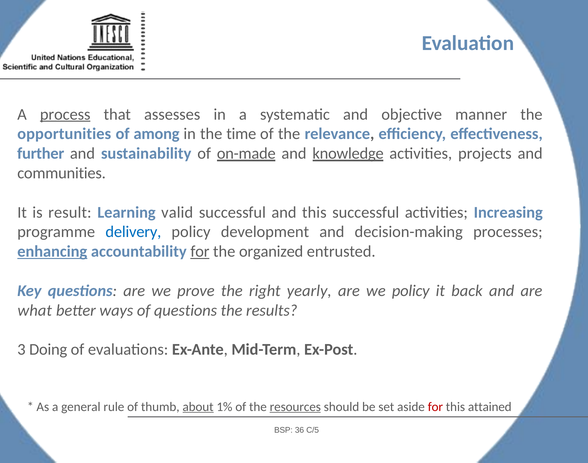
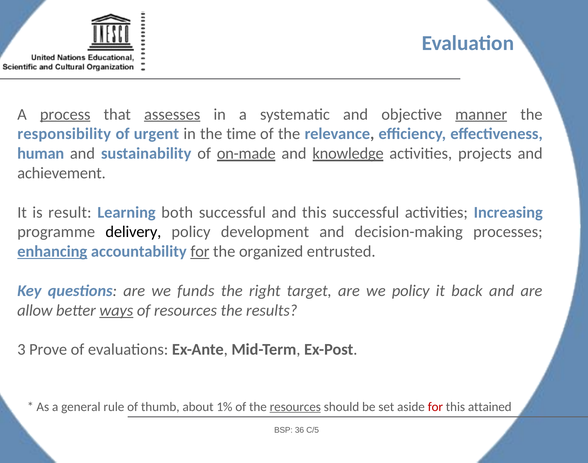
assesses underline: none -> present (172, 114)
manner underline: none -> present (481, 114)
opportunities: opportunities -> responsibility (64, 134)
among: among -> urgent (156, 134)
further: further -> human (41, 154)
communities: communities -> achievement (62, 173)
valid: valid -> both (177, 212)
delivery colour: blue -> black (133, 232)
prove: prove -> funds (196, 291)
yearly: yearly -> target (309, 291)
what: what -> allow (35, 310)
ways underline: none -> present (116, 310)
of questions: questions -> resources (186, 310)
Doing: Doing -> Prove (48, 350)
about underline: present -> none (198, 407)
